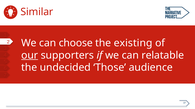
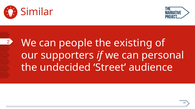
choose: choose -> people (76, 43)
our underline: present -> none (30, 56)
relatable: relatable -> personal (163, 56)
Those: Those -> Street (110, 68)
